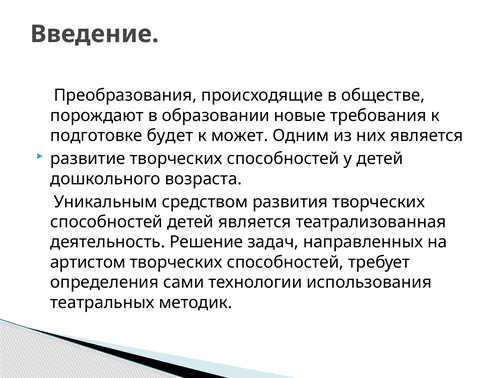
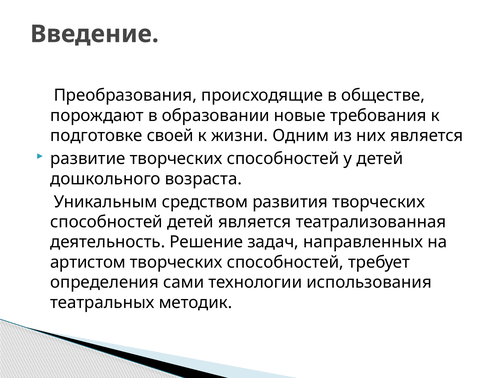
будет: будет -> своей (170, 136)
может: может -> жизни (240, 136)
